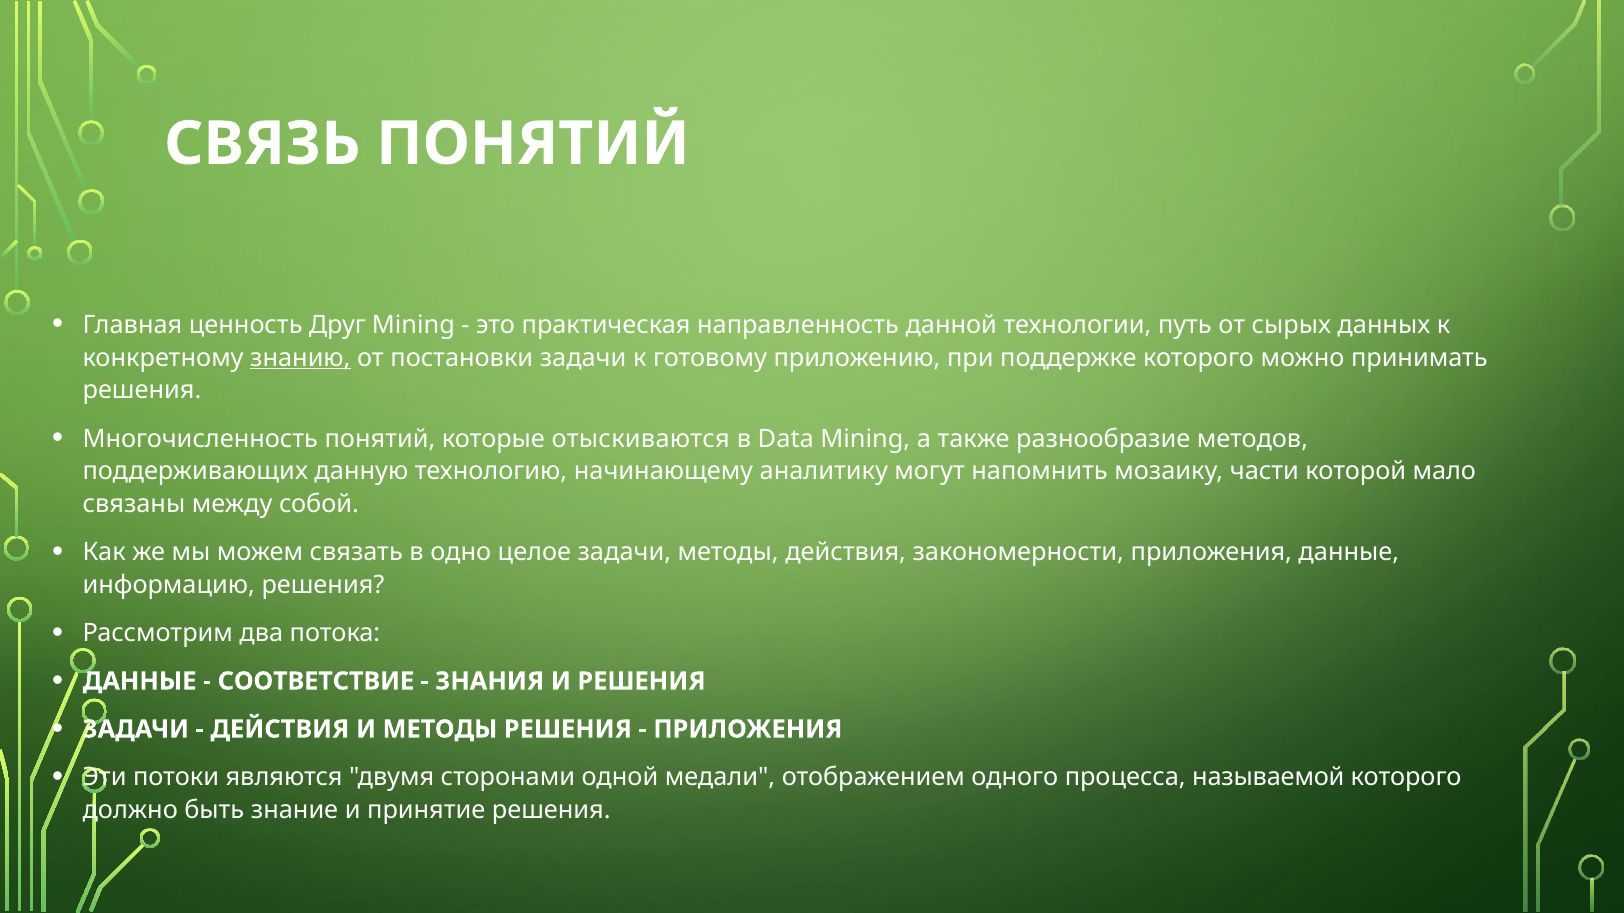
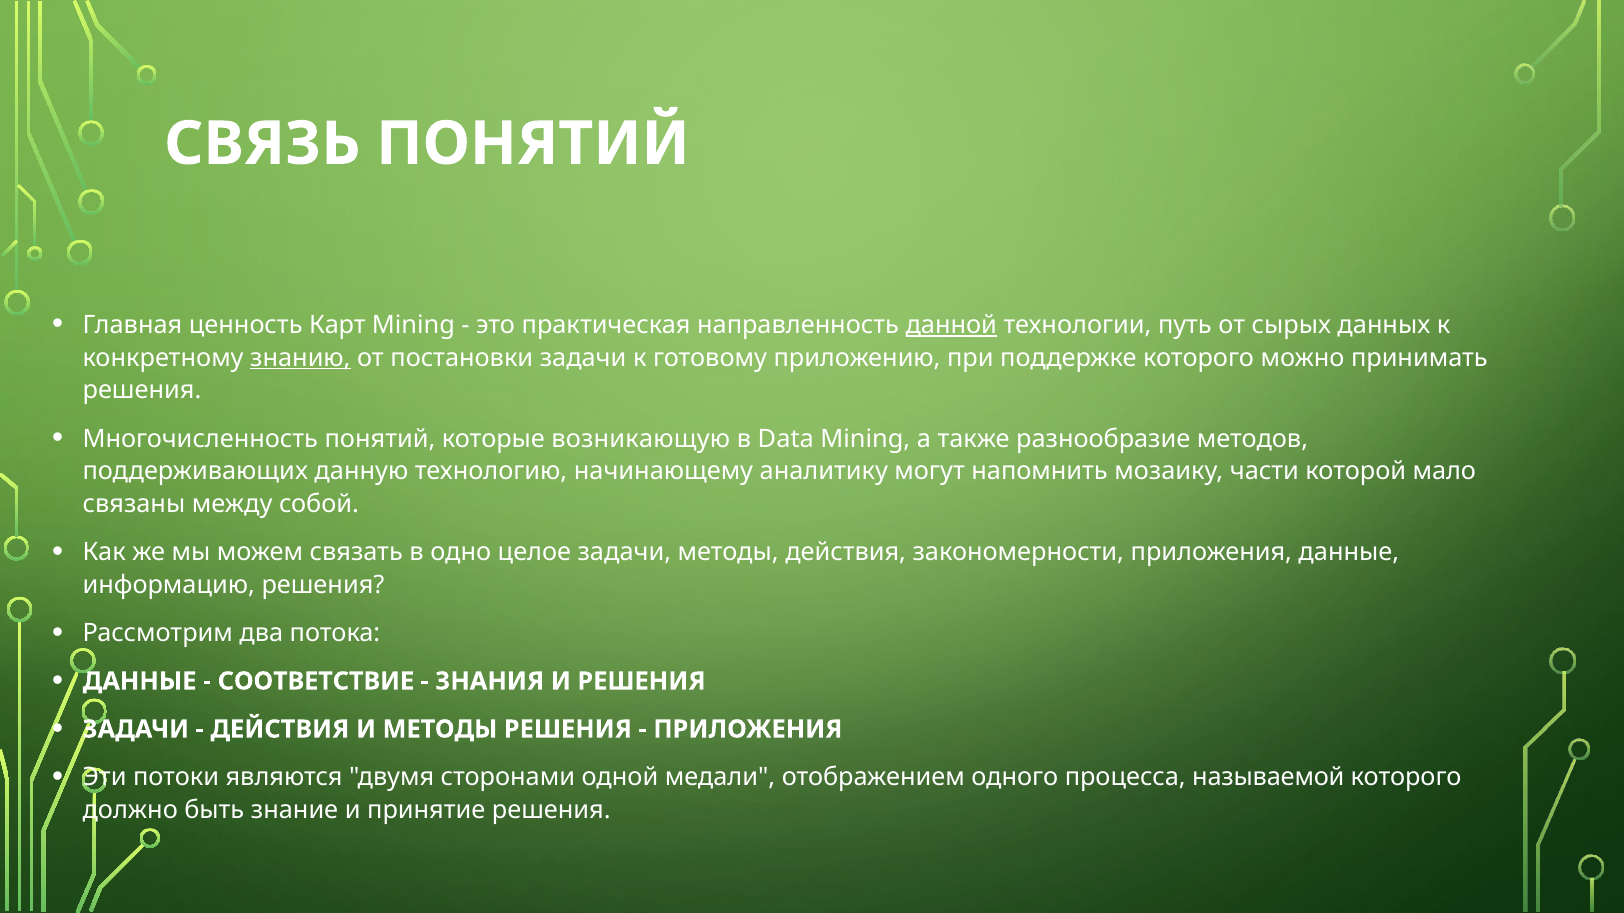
Друг: Друг -> Карт (337, 325)
данной underline: none -> present (951, 325)
отыскиваются: отыскиваются -> возникающую (641, 439)
